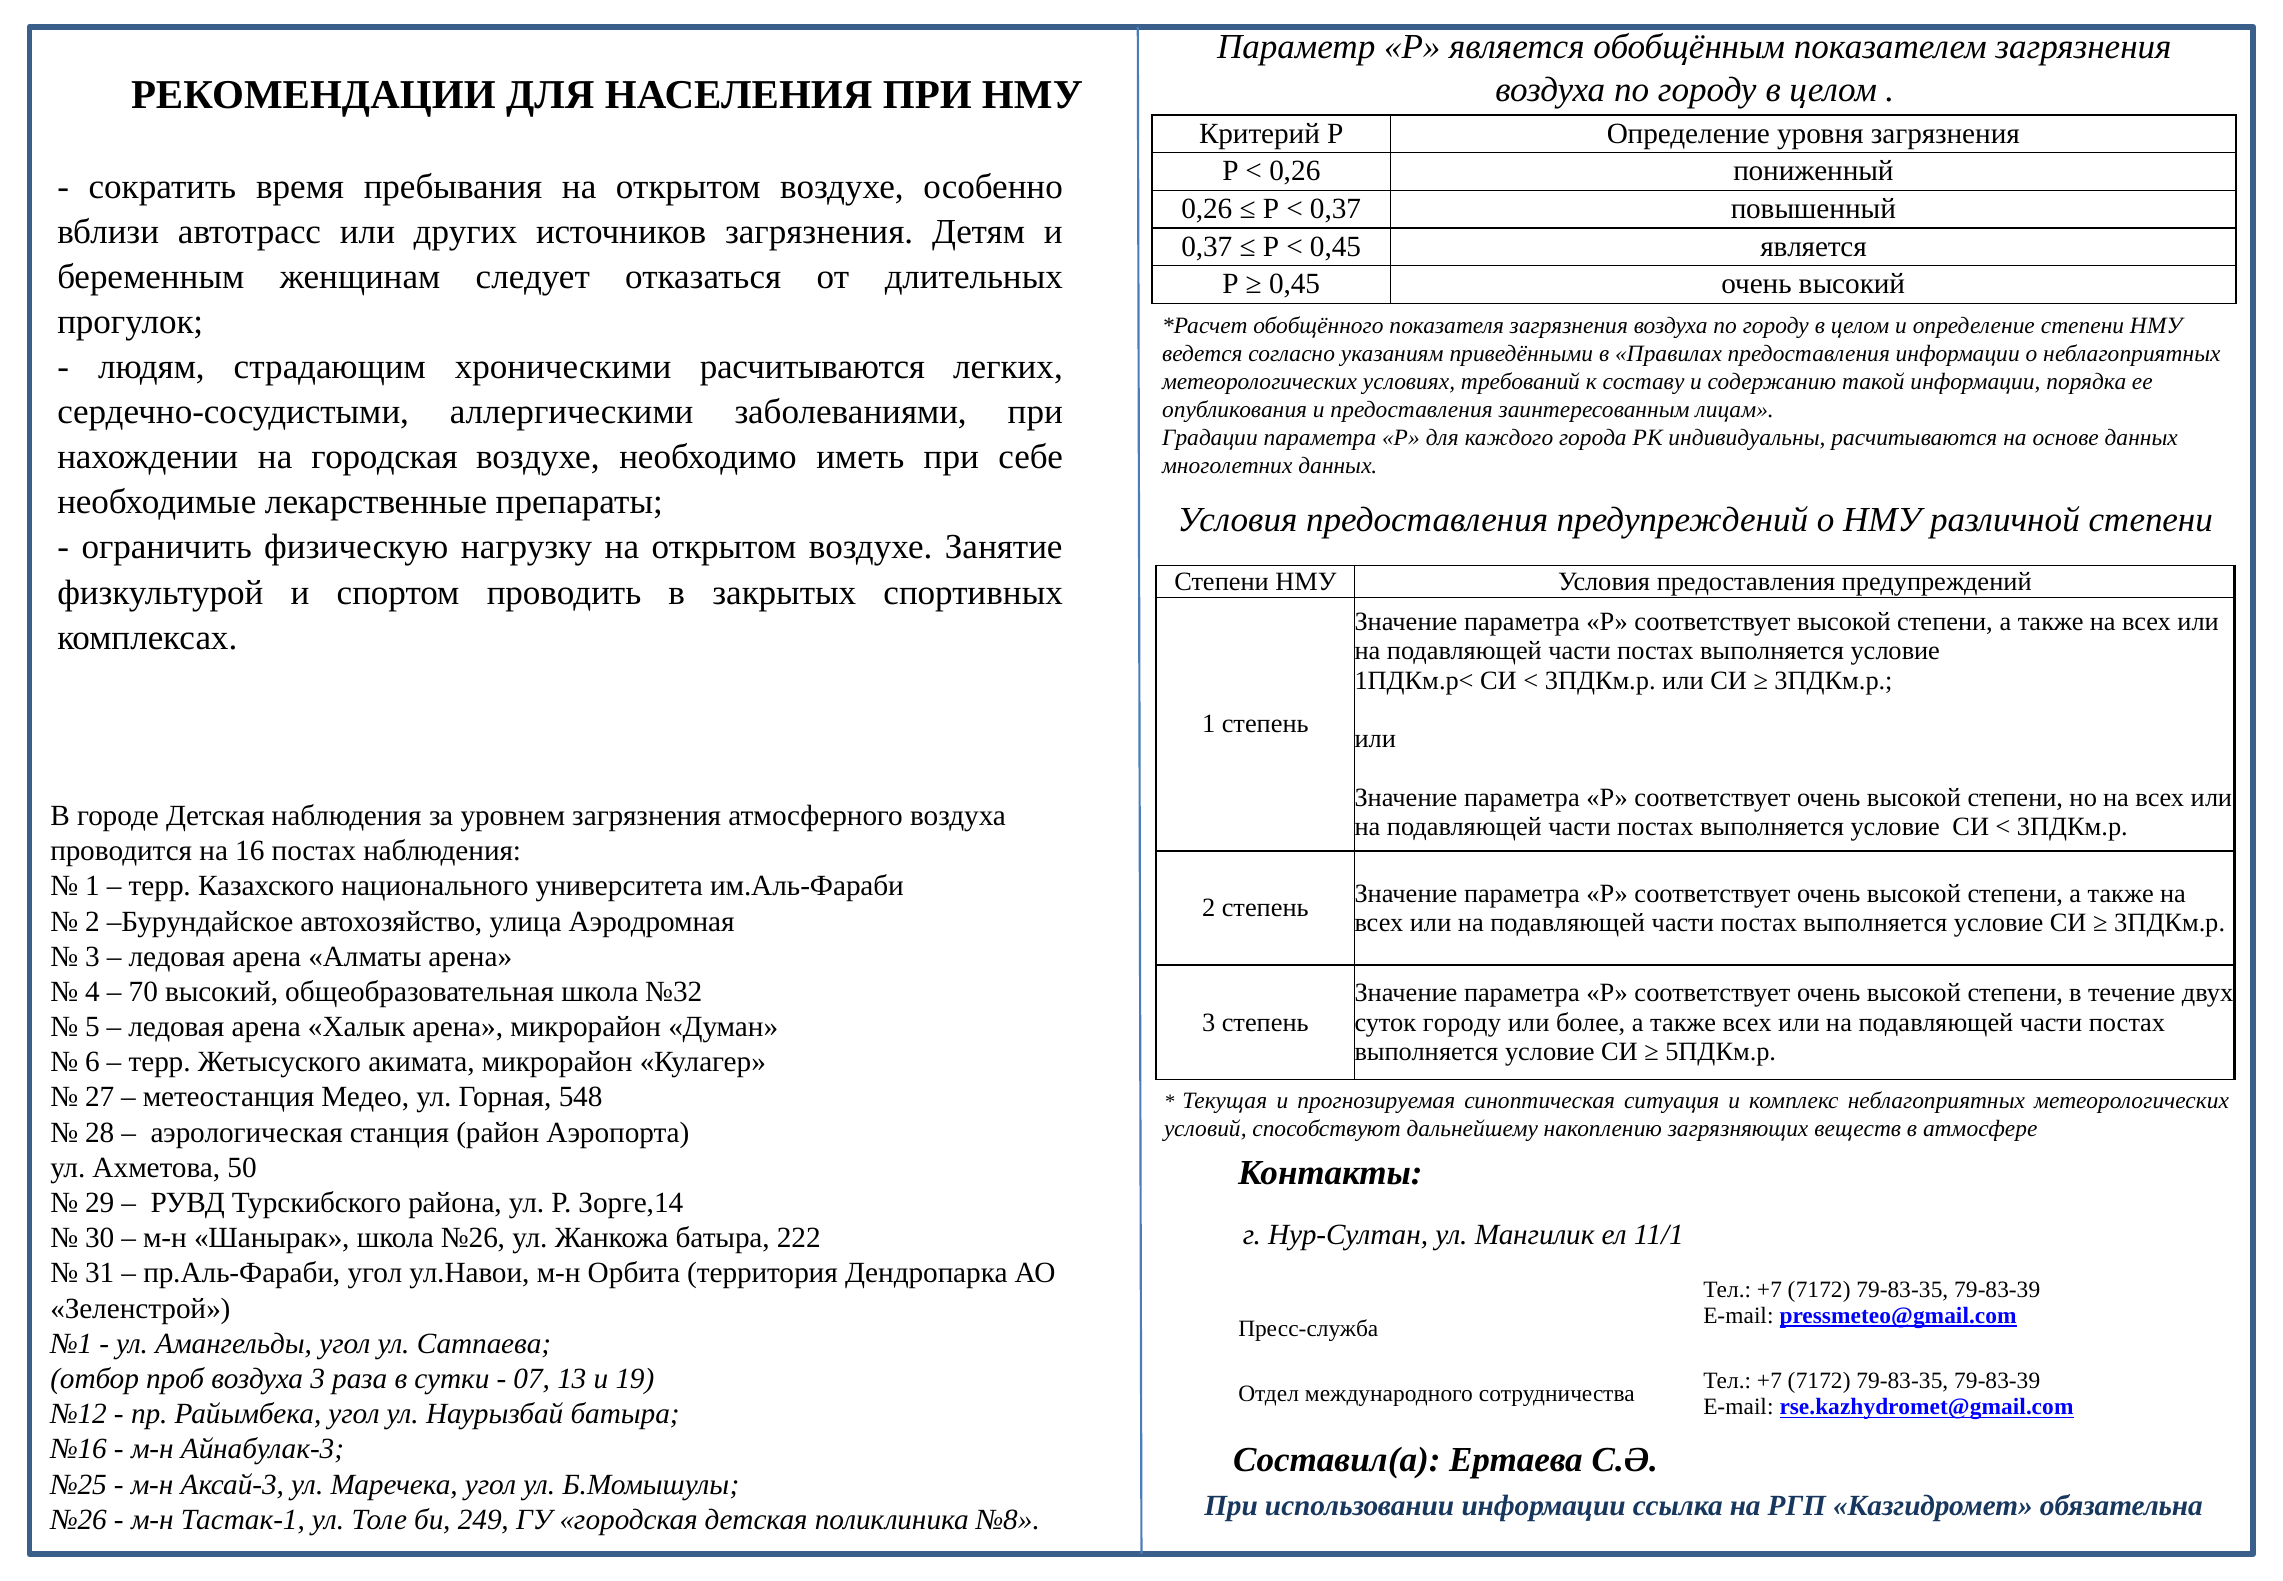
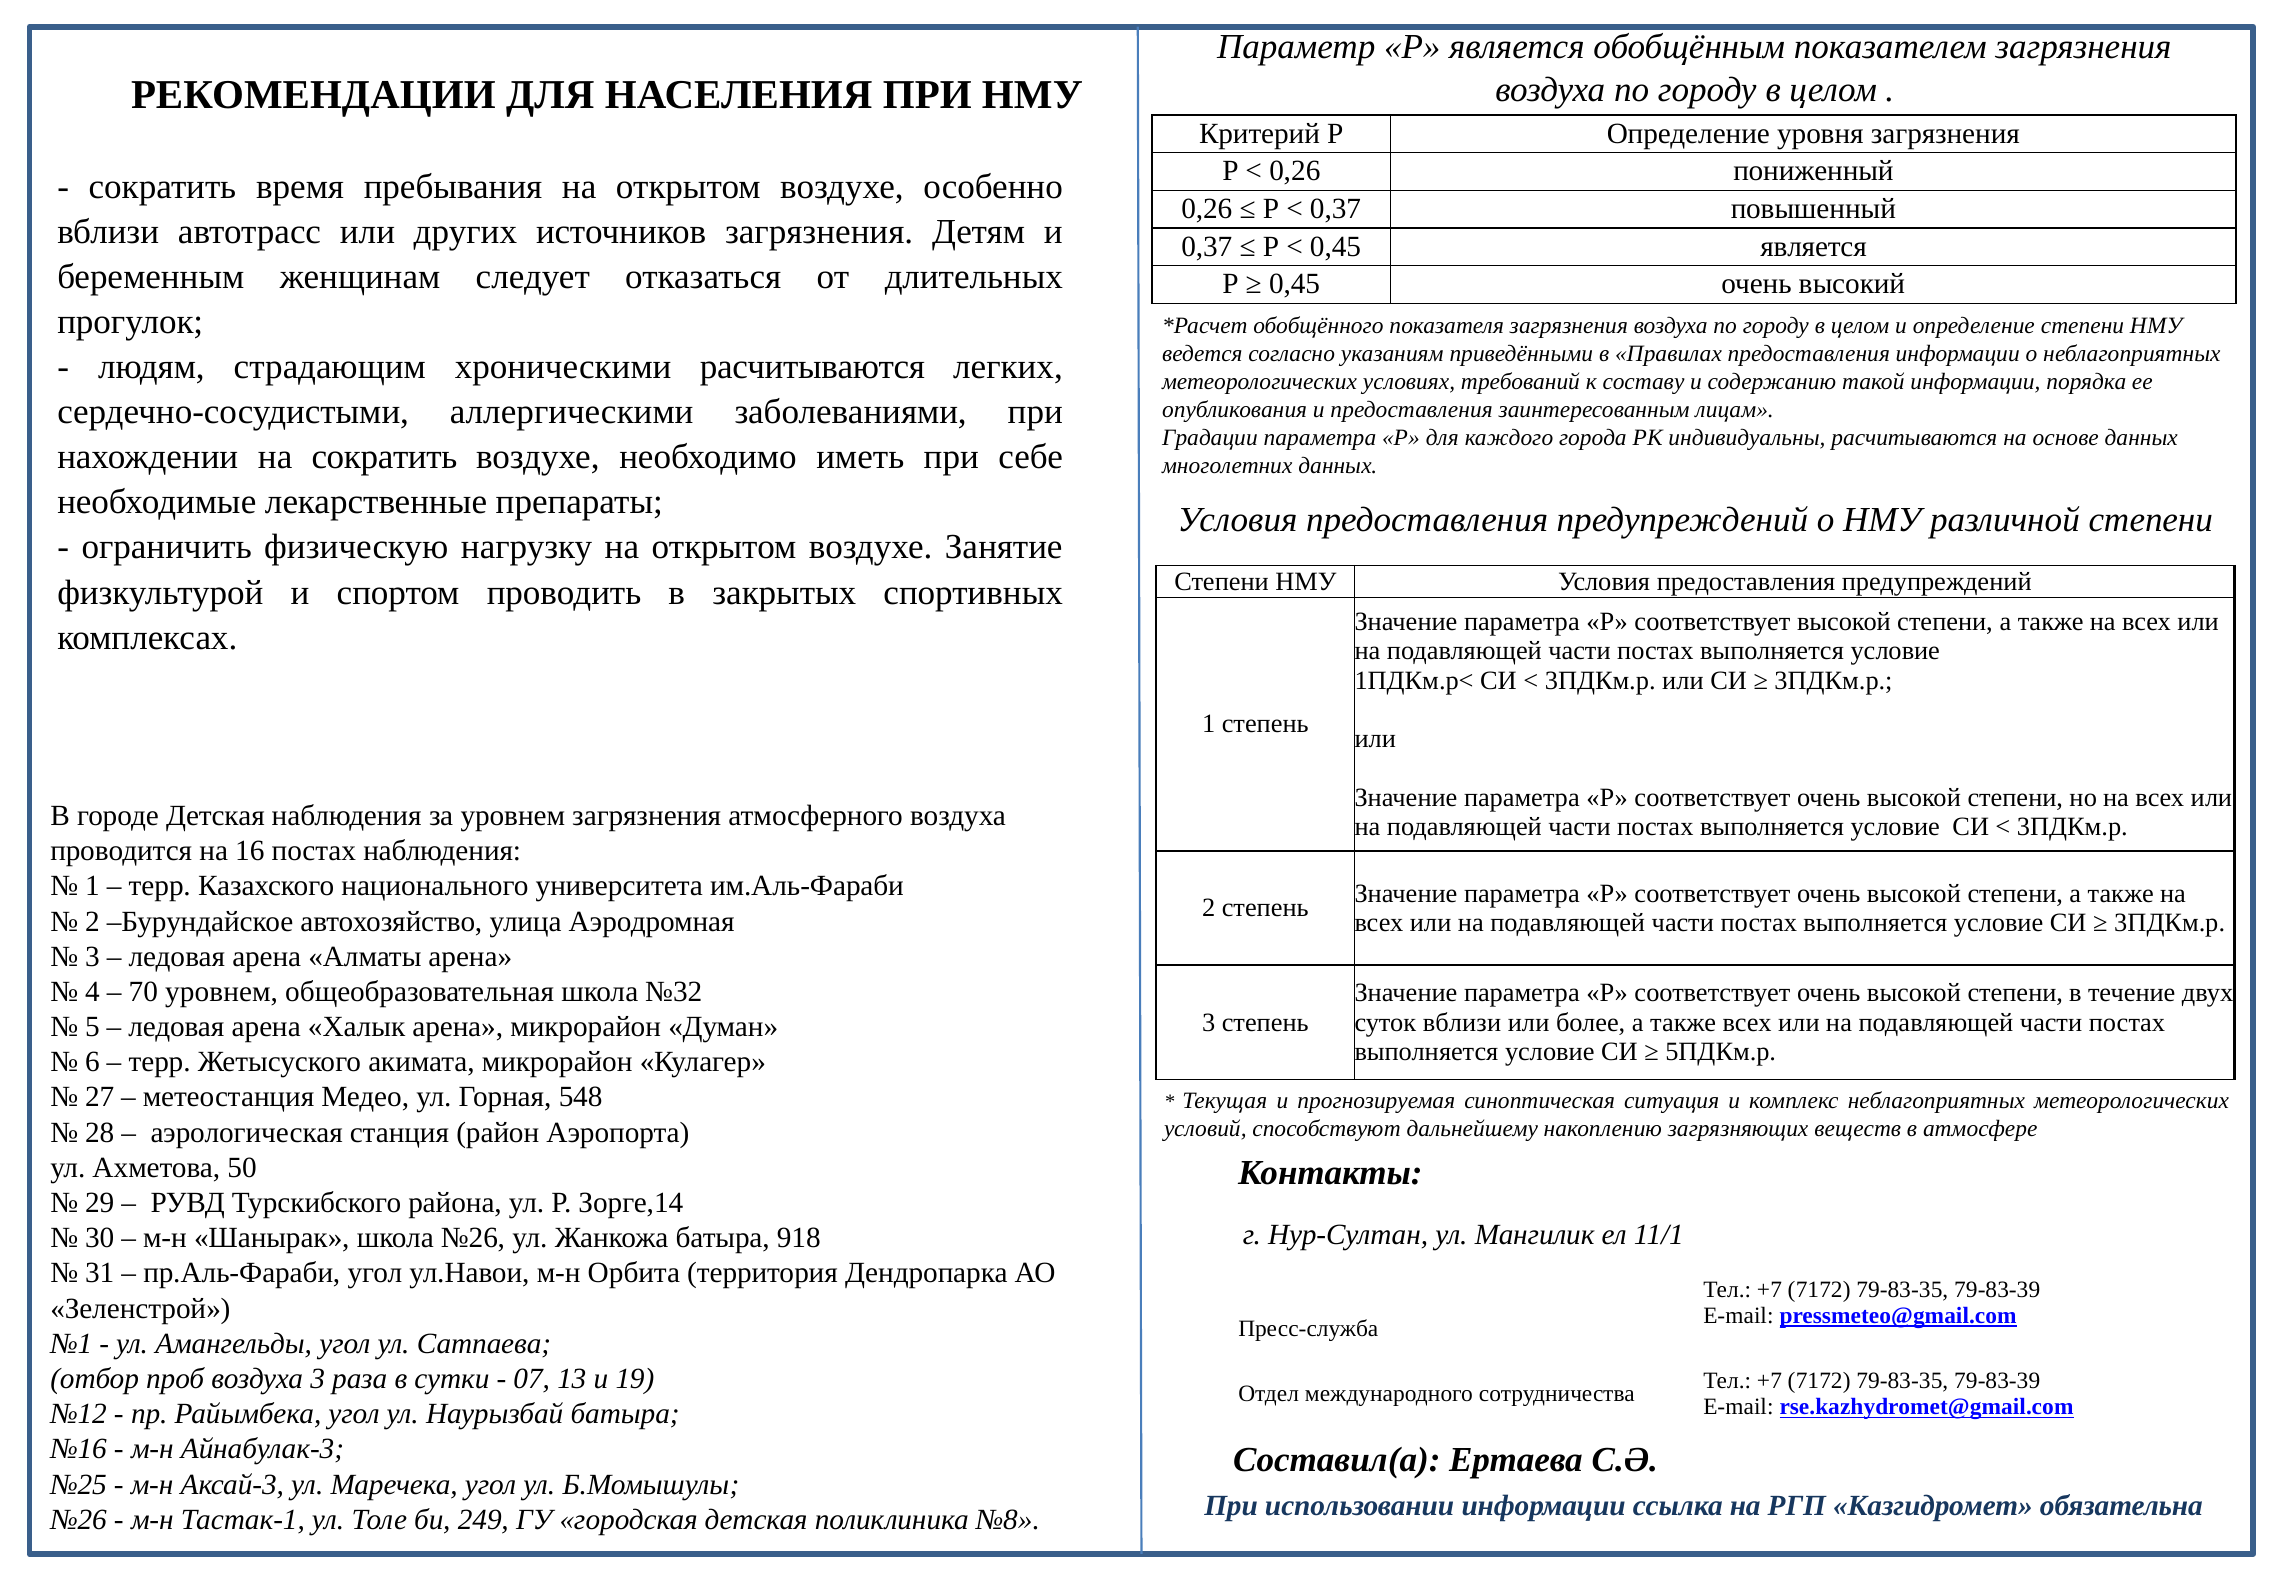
на городская: городская -> сократить (384, 457)
70 высокий: высокий -> уровнем (222, 991)
суток городу: городу -> вблизи (1462, 1022)
222: 222 -> 918 (799, 1238)
